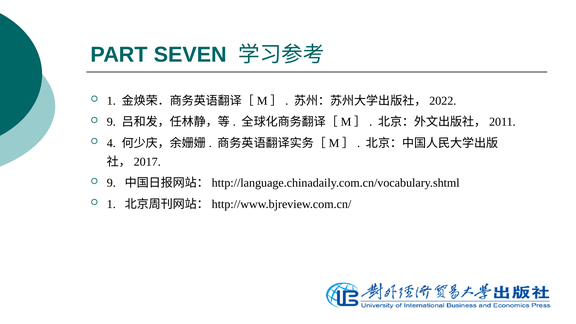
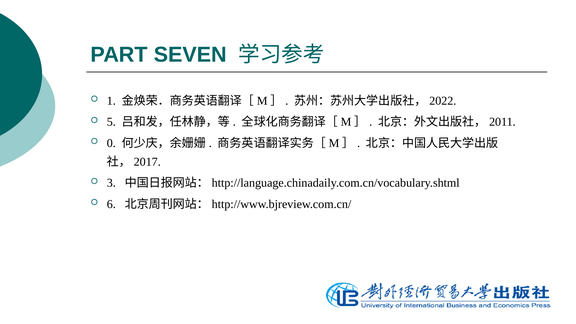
9: 9 -> 5 (111, 122)
4: 4 -> 0 (111, 143)
9: 9 -> 3 (111, 183)
1: 1 -> 6 (111, 204)
